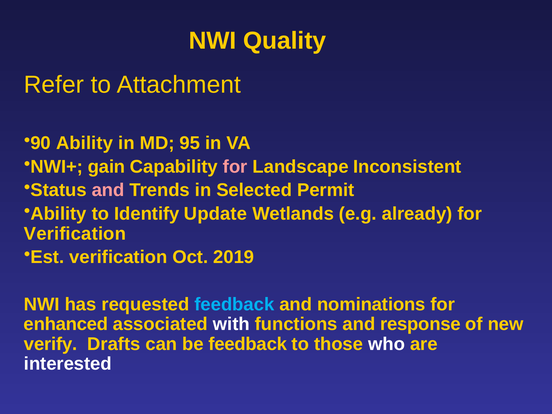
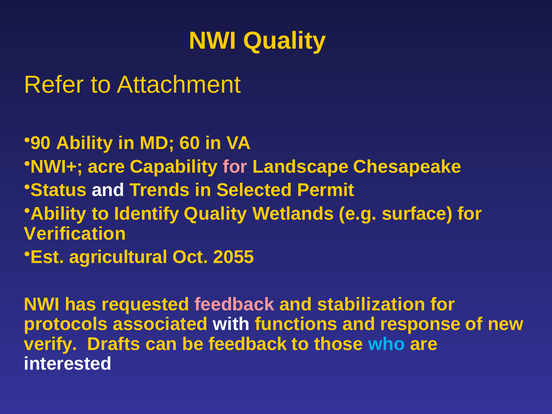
95: 95 -> 60 (190, 143)
gain: gain -> acre (107, 167)
Inconsistent: Inconsistent -> Chesapeake (407, 167)
and colour: pink -> white (108, 190)
Identify Update: Update -> Quality (216, 214)
already: already -> surface (417, 214)
Est verification: verification -> agricultural (118, 257)
2019: 2019 -> 2055 (234, 257)
feedback colour: light blue -> pink (234, 304)
nominations: nominations -> stabilization (371, 304)
enhanced: enhanced -> protocols (66, 324)
who colour: white -> light blue (387, 344)
